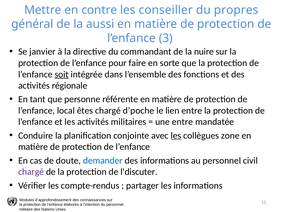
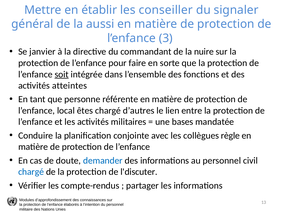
contre: contre -> établir (99, 10)
propres: propres -> signaler (236, 10)
régionale: régionale -> atteintes (70, 86)
d’poche: d’poche -> d’autres (139, 111)
une entre: entre -> bases (183, 122)
les underline: present -> none (176, 136)
zone: zone -> règle (230, 136)
chargé colour: purple -> blue (31, 172)
